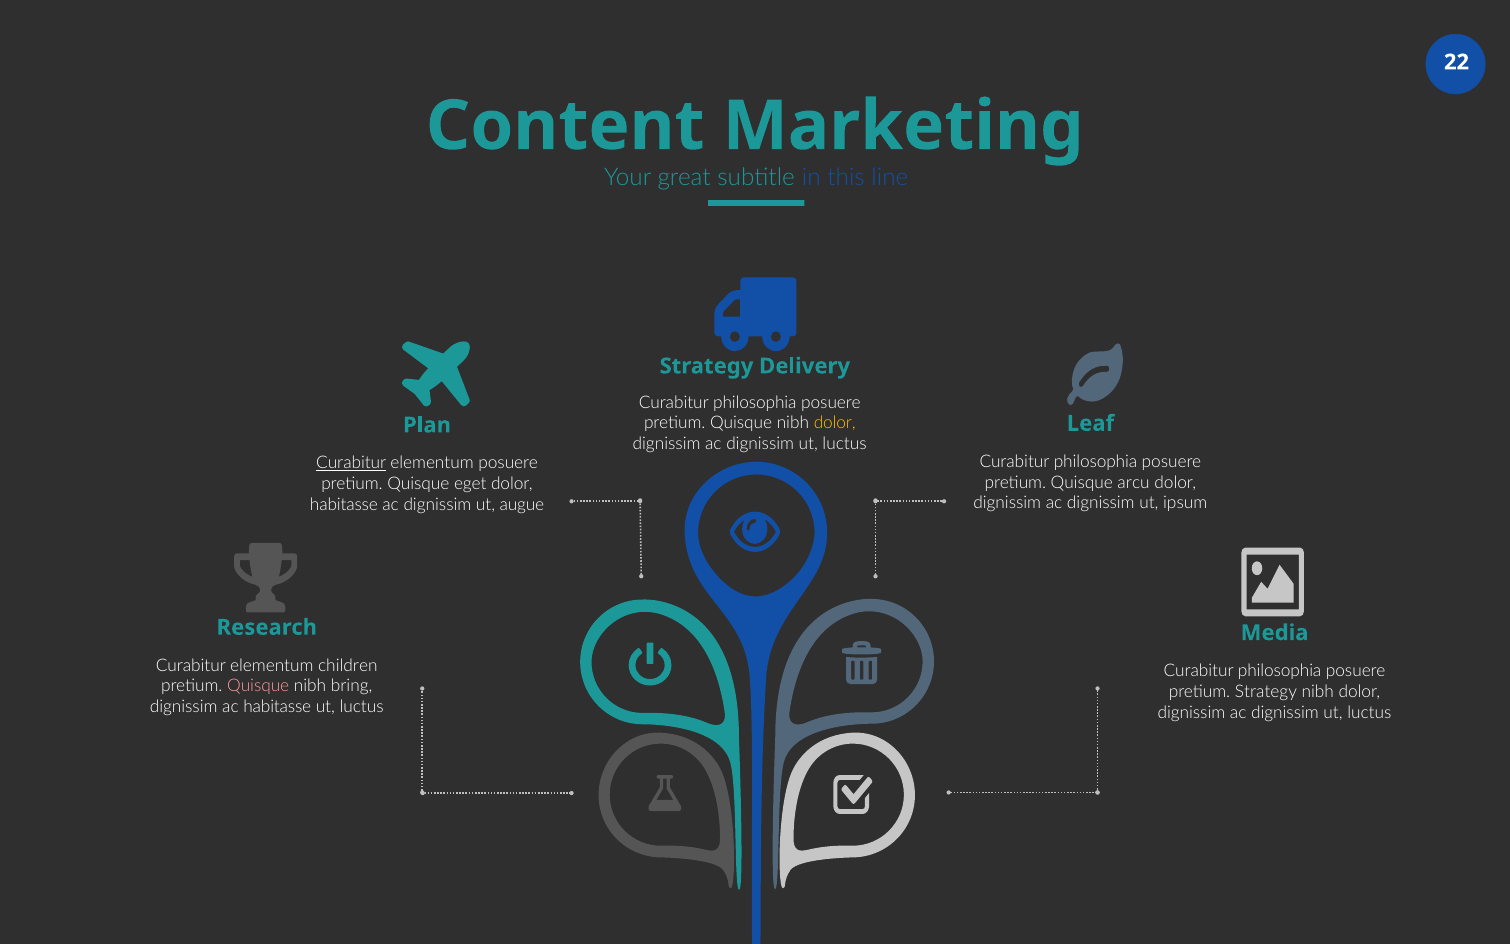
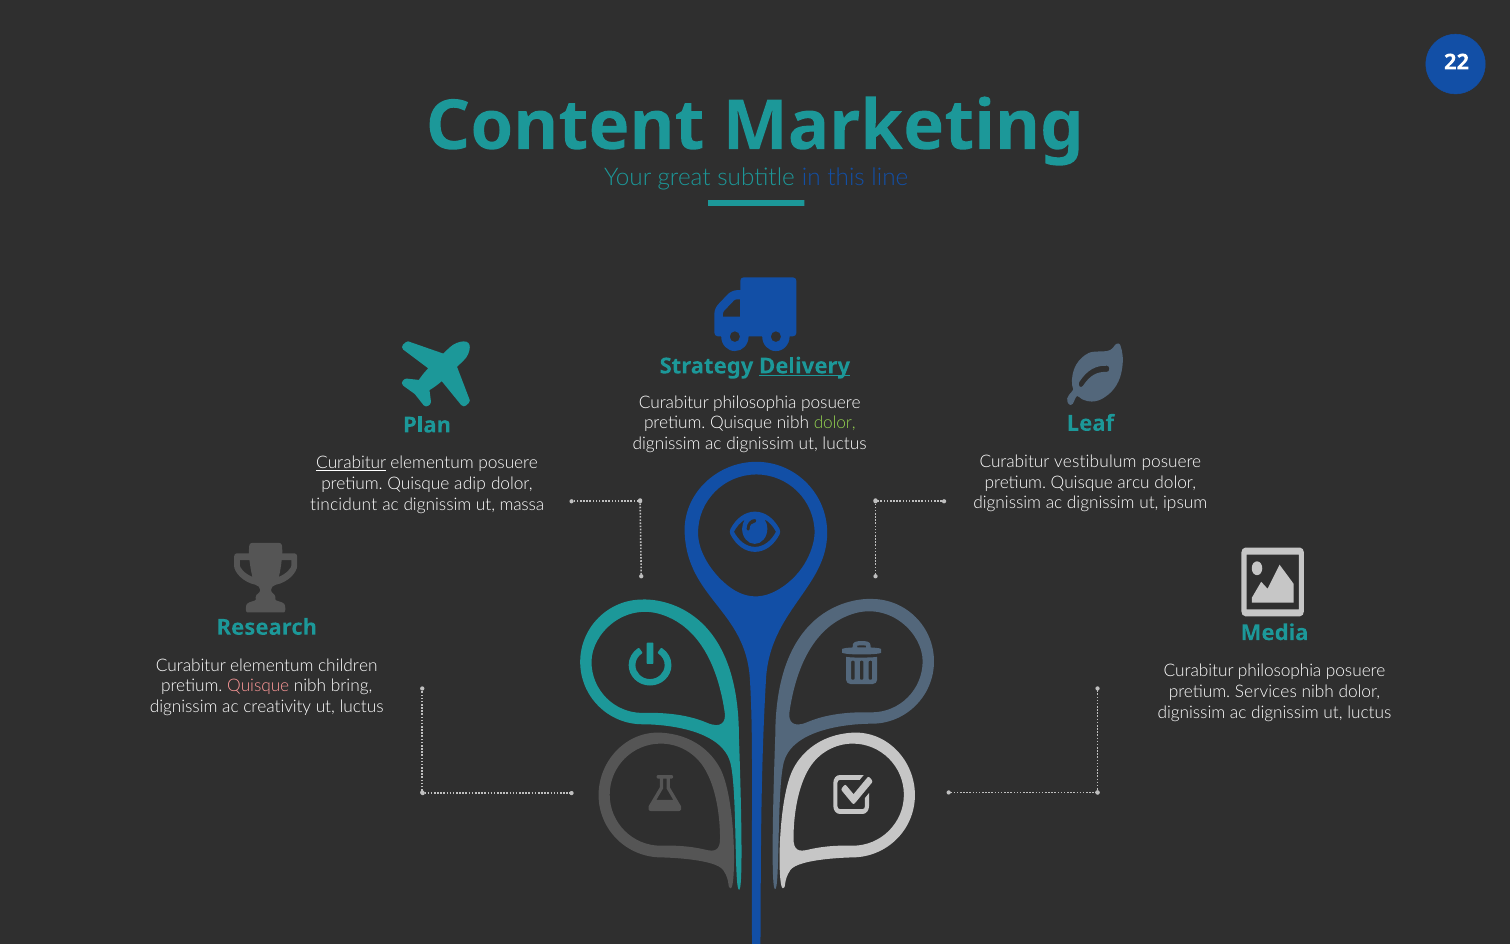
Delivery underline: none -> present (805, 366)
dolor colour: yellow -> light green (835, 423)
philosophia: philosophia -> vestibulum (1095, 461)
eget: eget -> adip (470, 484)
habitasse: habitasse -> tincidunt (344, 505)
augue: augue -> massa (522, 505)
pretium Strategy: Strategy -> Services (1266, 692)
ac habitasse: habitasse -> creativity (277, 707)
